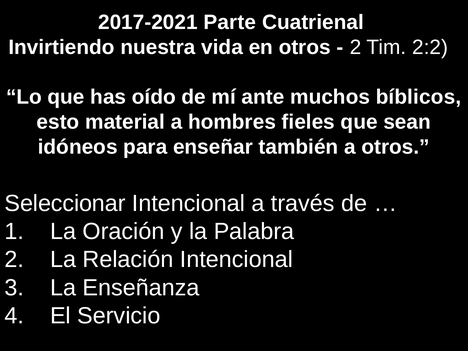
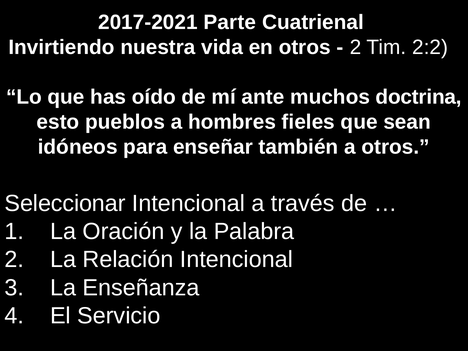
bíblicos: bíblicos -> doctrina (419, 97)
material: material -> pueblos (125, 122)
